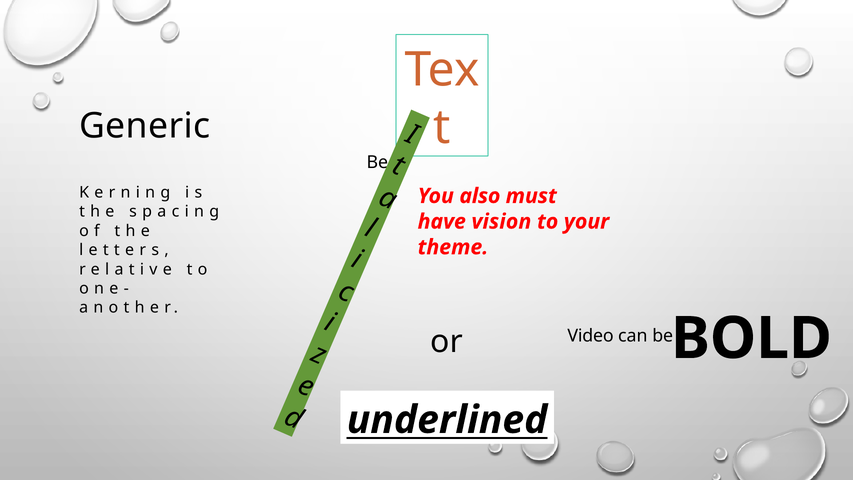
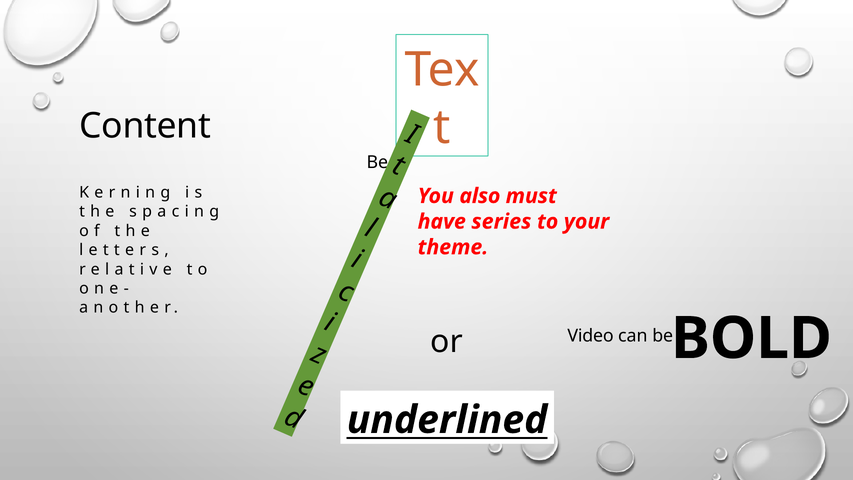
Generic: Generic -> Content (145, 126)
vision: vision -> series (501, 222)
